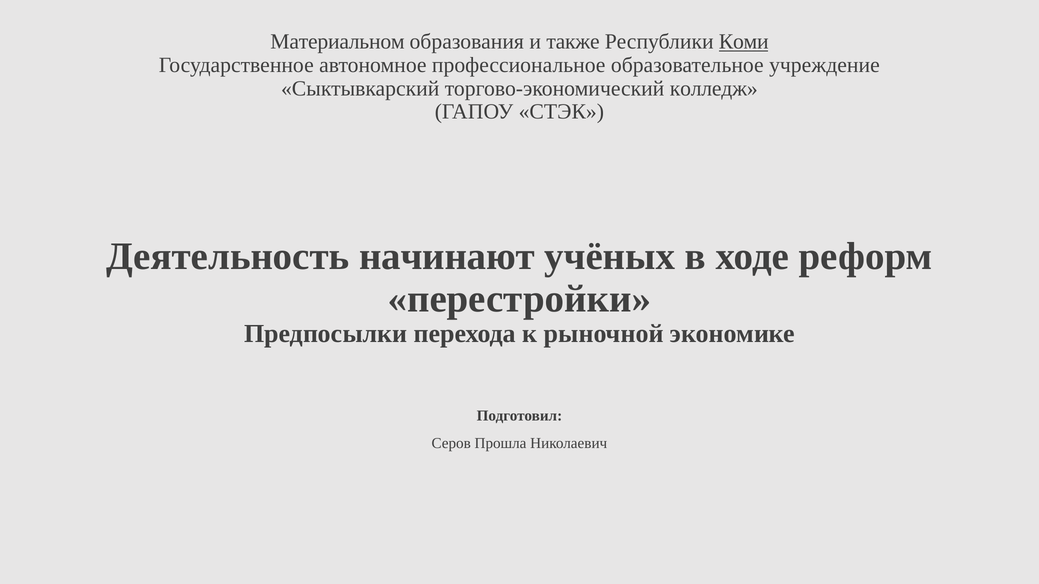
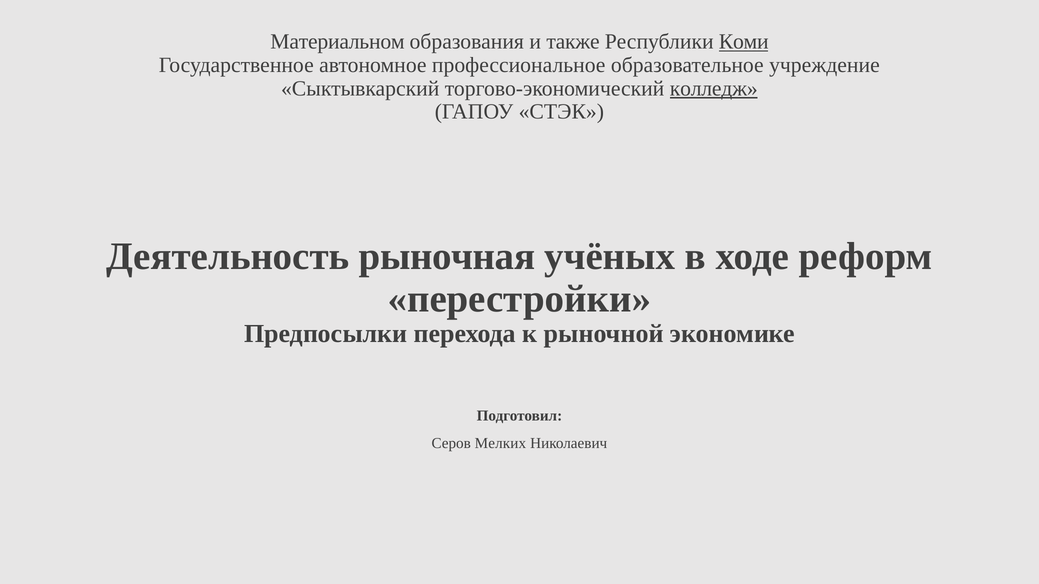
колледж underline: none -> present (714, 89)
начинают: начинают -> рыночная (447, 257)
Прошла: Прошла -> Мелких (500, 443)
